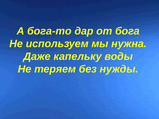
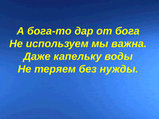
нужна: нужна -> важна (129, 44)
